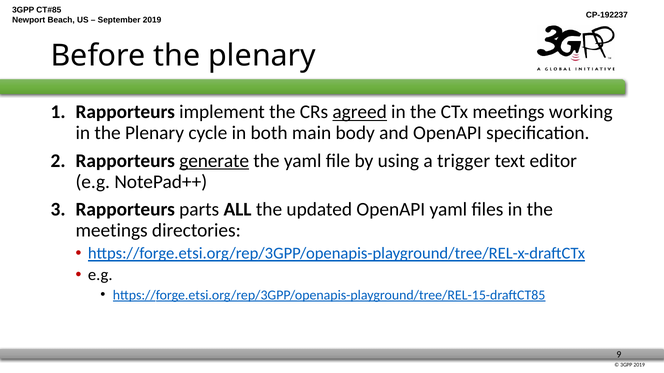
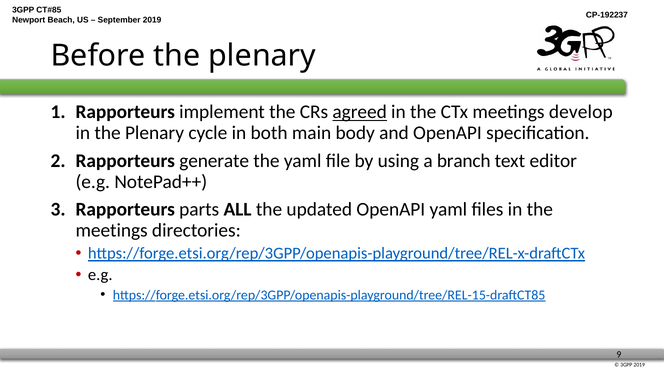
working: working -> develop (581, 112)
generate underline: present -> none (214, 161)
trigger: trigger -> branch (464, 161)
